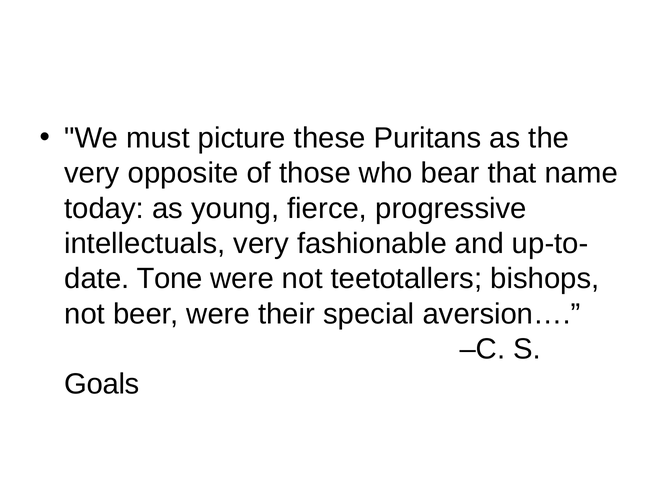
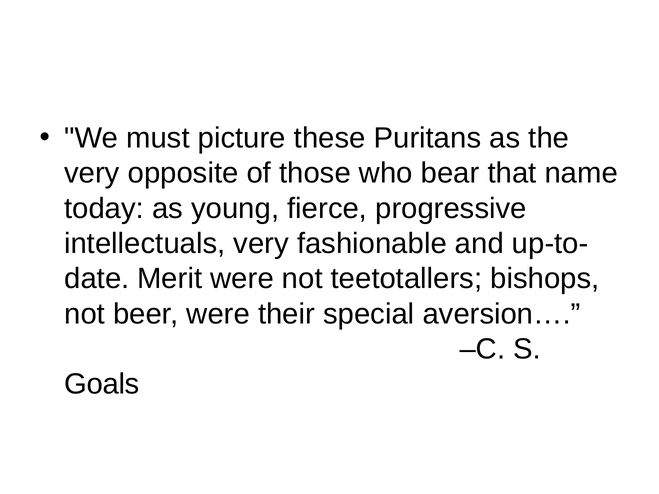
Tone: Tone -> Merit (170, 279)
